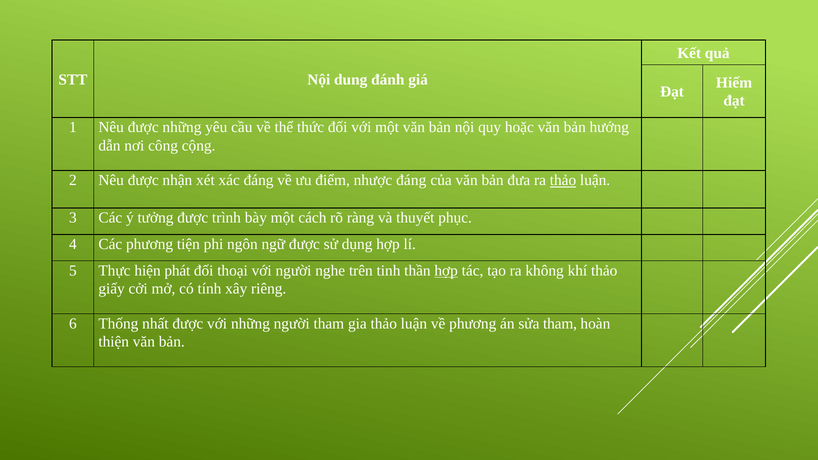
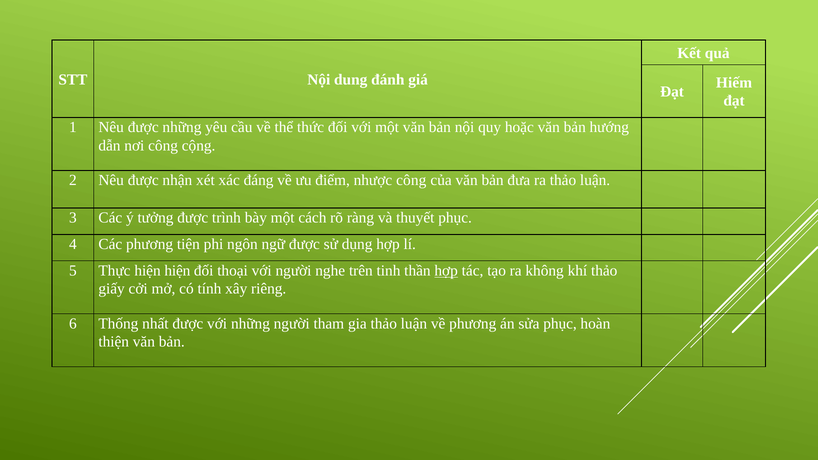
nhược đáng: đáng -> công (411, 180)
thảo underline: present -> none (563, 180)
hiện phát: phát -> hiện (177, 271)
sửa tham: tham -> phục (560, 324)
